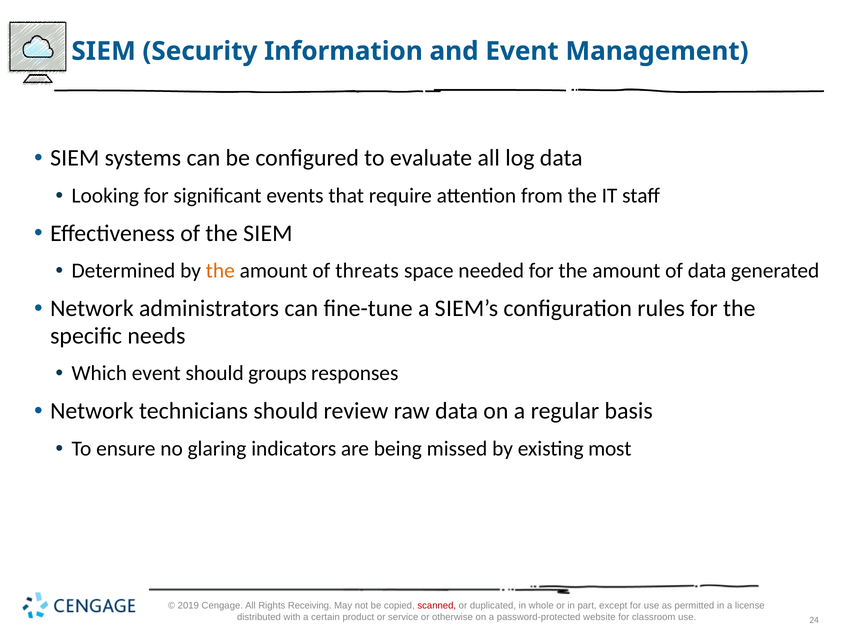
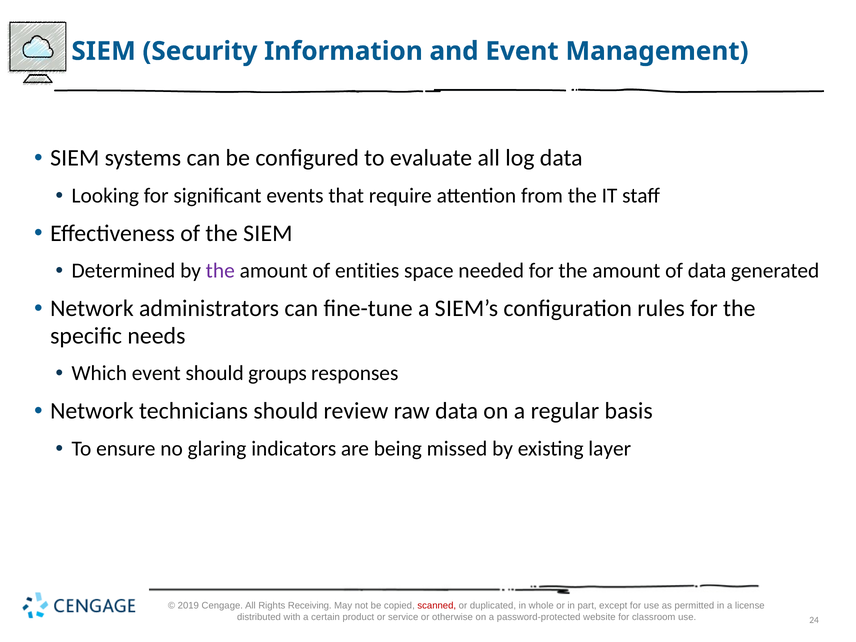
the colour: orange -> purple (220, 271)
threats: threats -> entities (367, 271)
most: most -> layer (610, 449)
